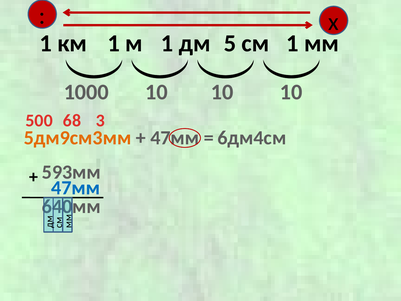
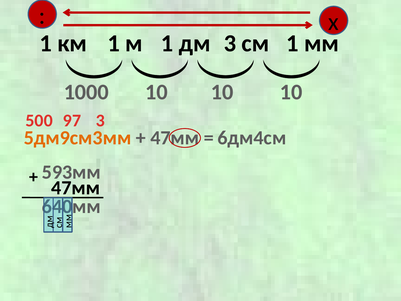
дм 5: 5 -> 3 (230, 43)
68: 68 -> 97 (72, 120)
47мм colour: blue -> black (76, 188)
